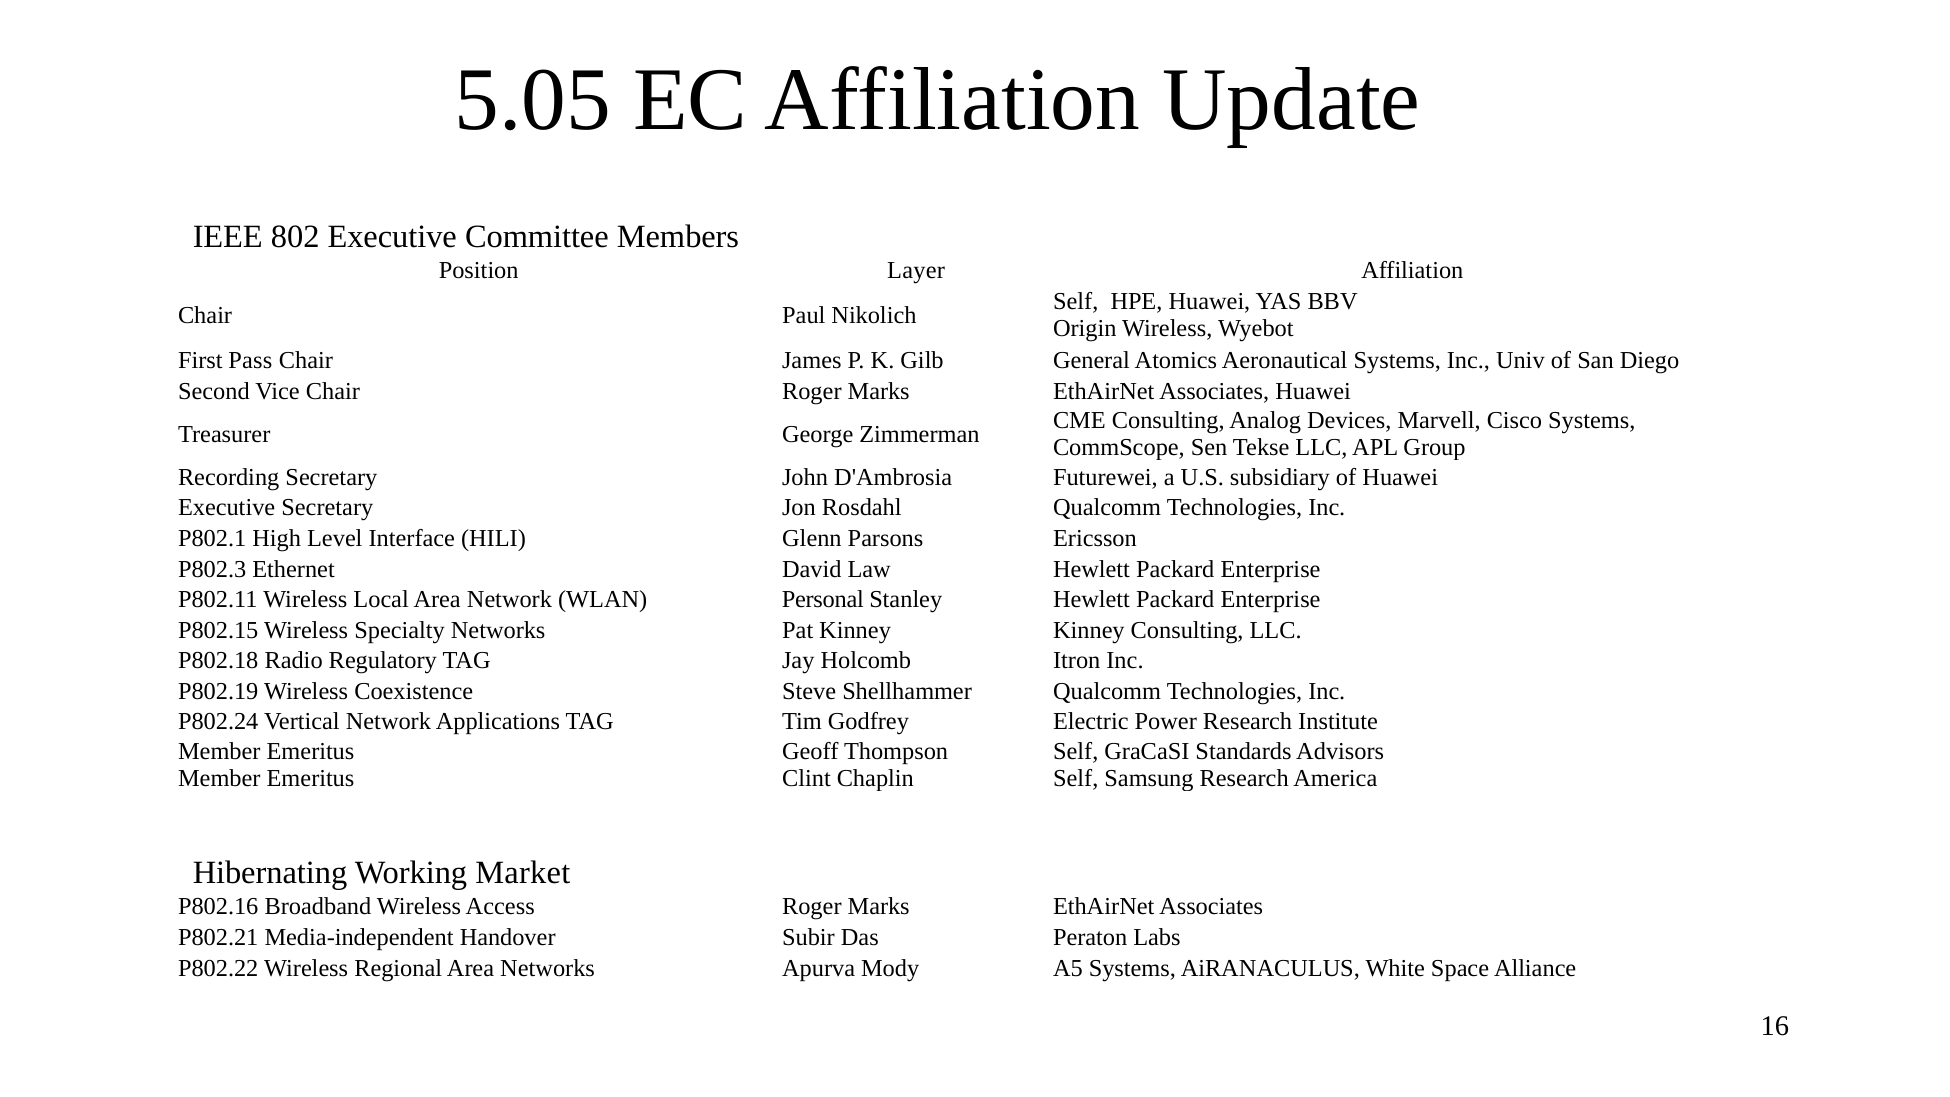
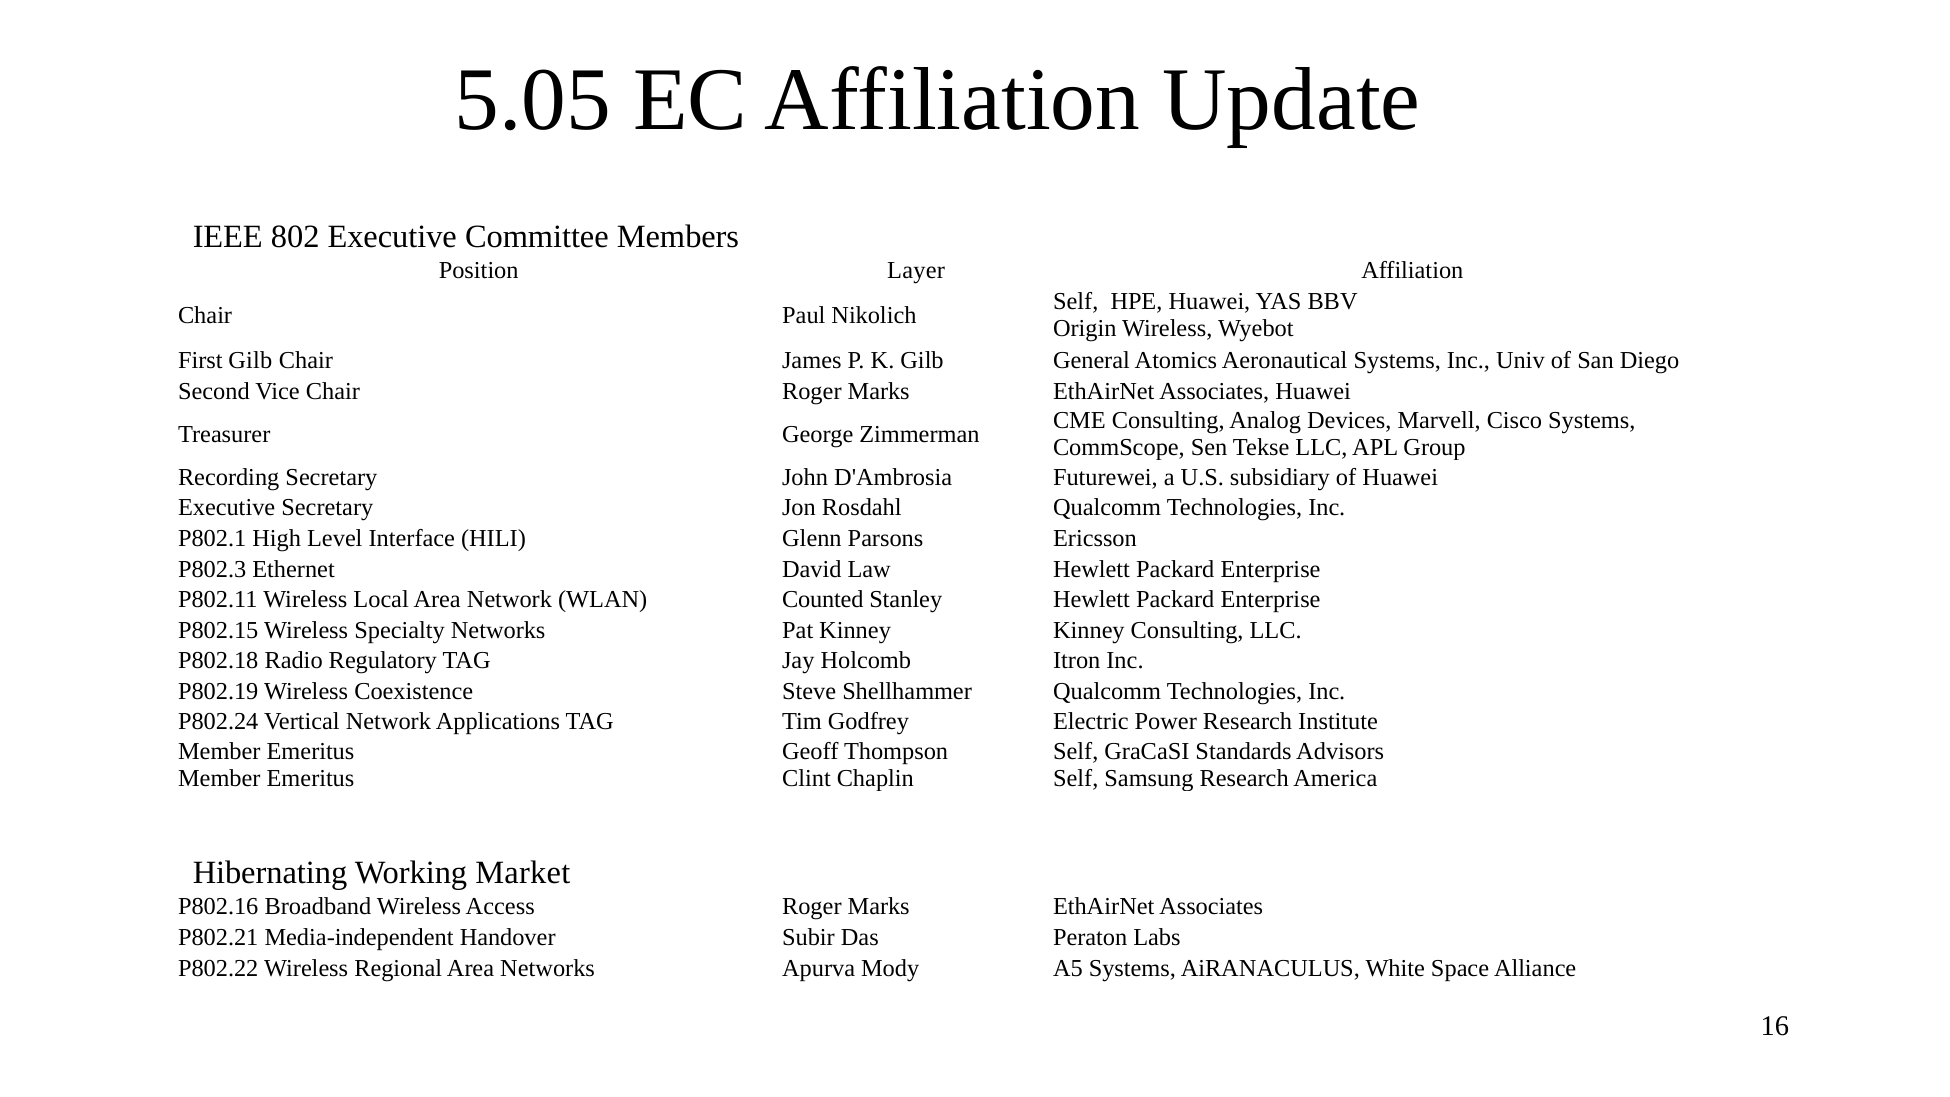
First Pass: Pass -> Gilb (250, 360)
Personal: Personal -> Counted (823, 599)
